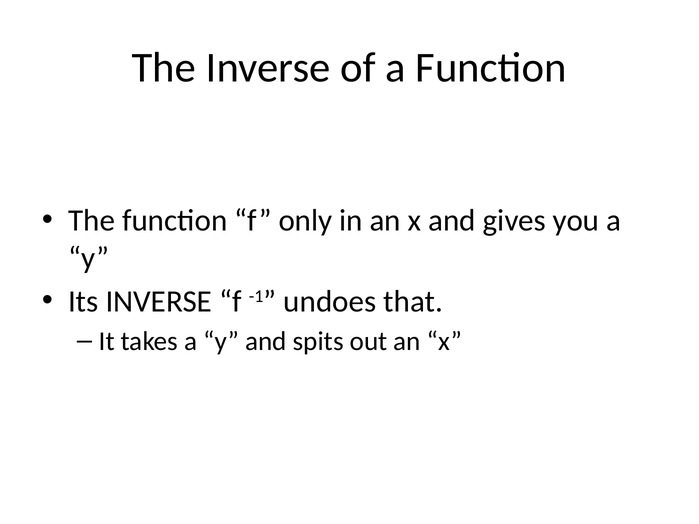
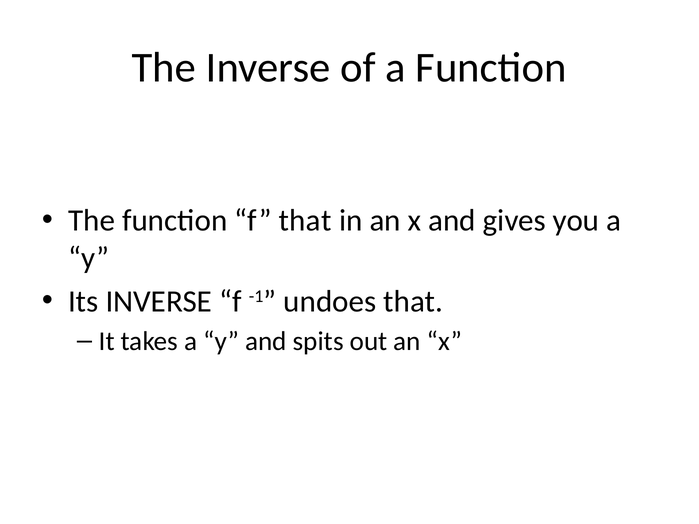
f only: only -> that (305, 221)
